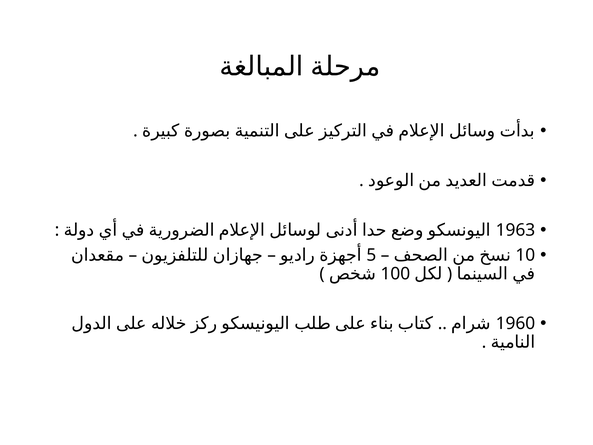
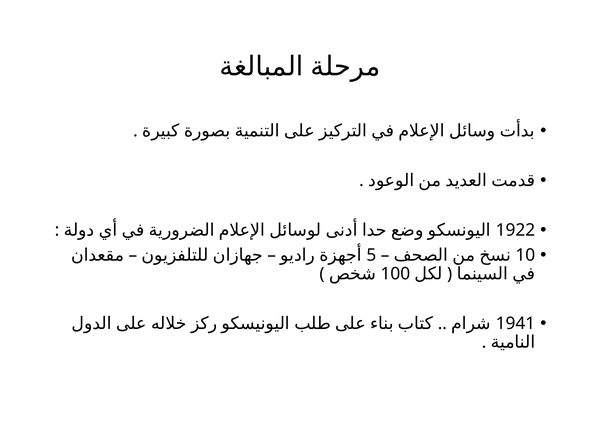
1963: 1963 -> 1922 (515, 230)
1960: 1960 -> 1941 (515, 323)
